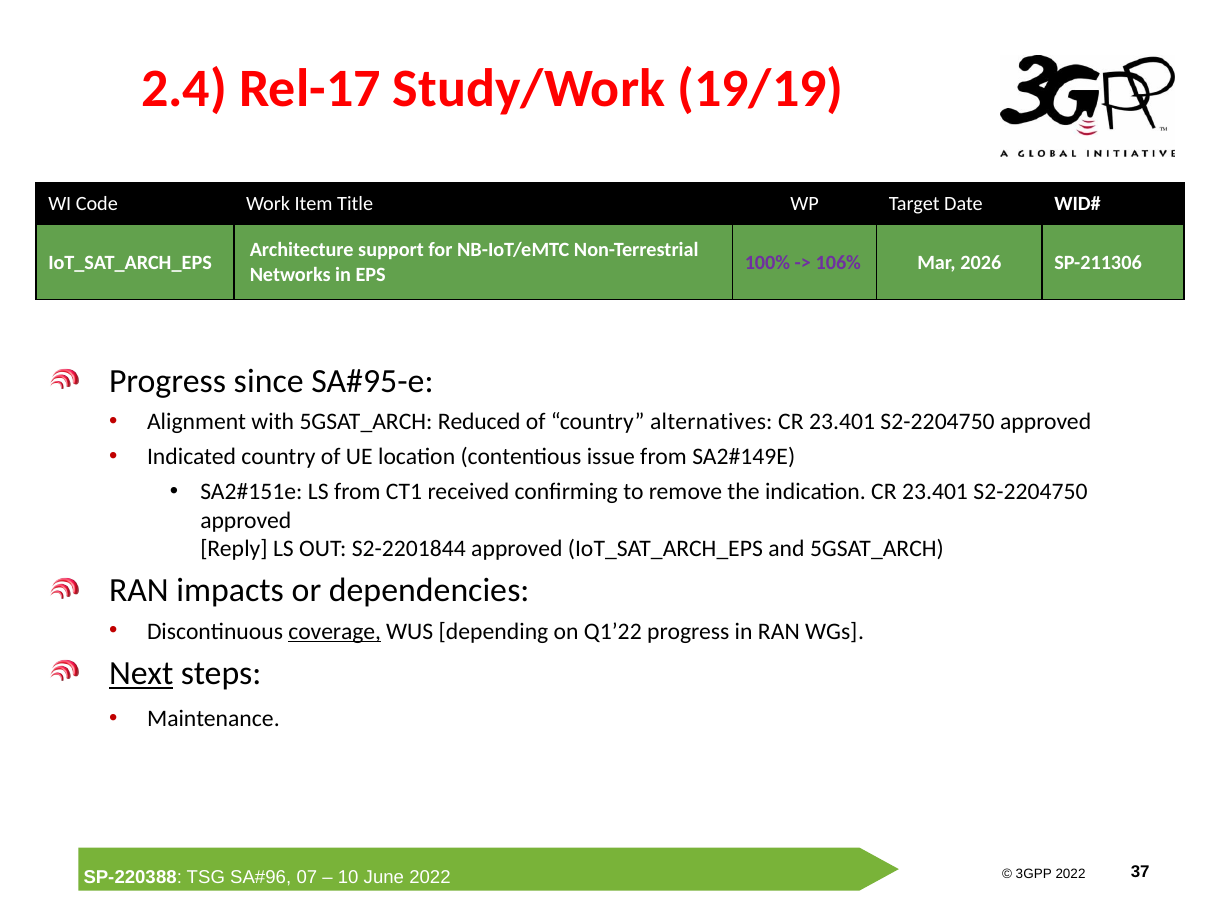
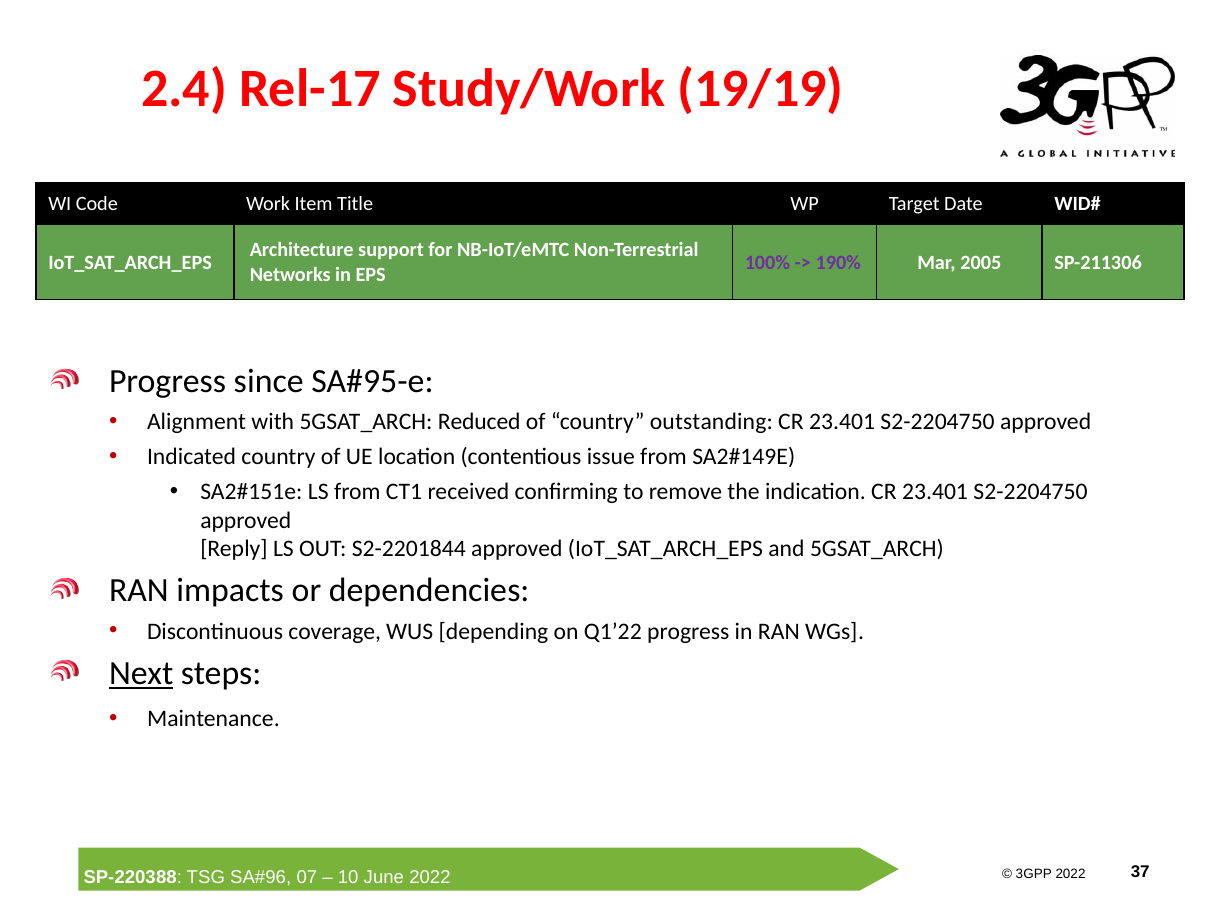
106%: 106% -> 190% (838, 262)
2026: 2026 -> 2005 (981, 262)
alternatives: alternatives -> outstanding (711, 422)
coverage underline: present -> none (335, 631)
